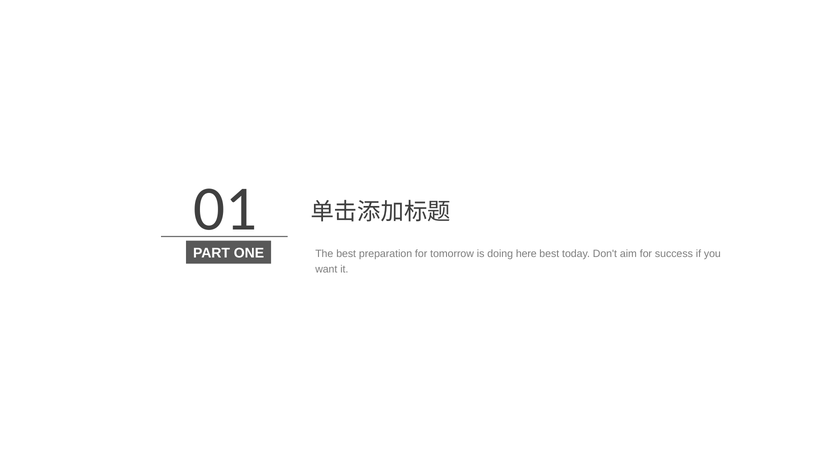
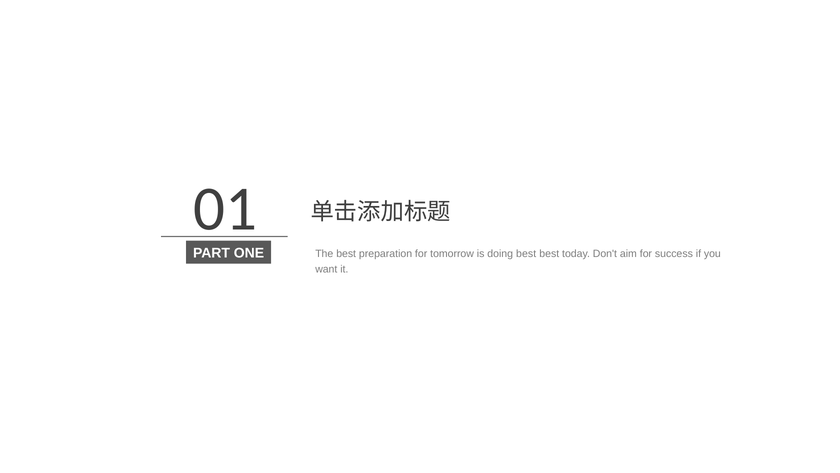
doing here: here -> best (526, 254)
